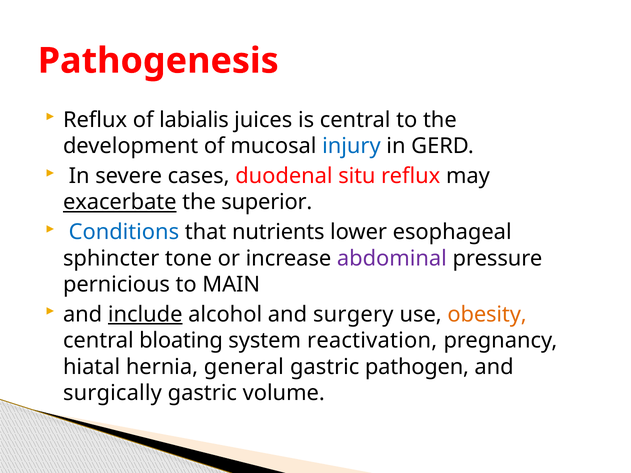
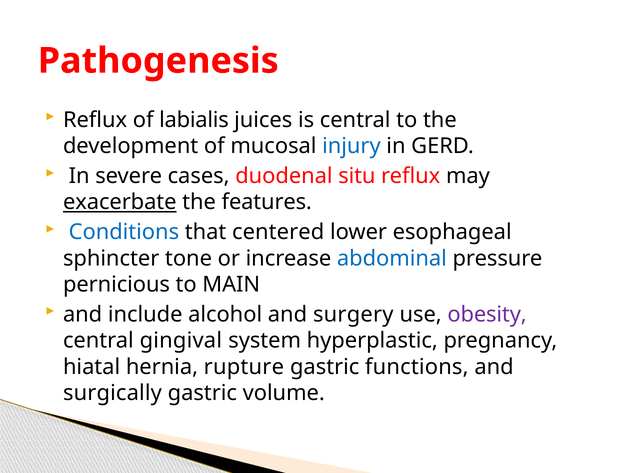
superior: superior -> features (267, 202)
nutrients: nutrients -> centered (278, 232)
abdominal colour: purple -> blue (392, 258)
include underline: present -> none (145, 315)
obesity colour: orange -> purple (487, 315)
bloating: bloating -> gingival (181, 341)
reactivation: reactivation -> hyperplastic (372, 341)
general: general -> rupture (244, 367)
pathogen: pathogen -> functions (417, 367)
